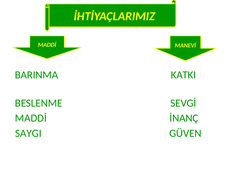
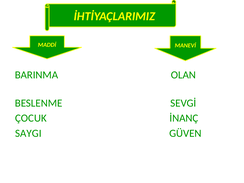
KATKI: KATKI -> OLAN (183, 75)
MADDİ: MADDİ -> ÇOCUK (31, 118)
